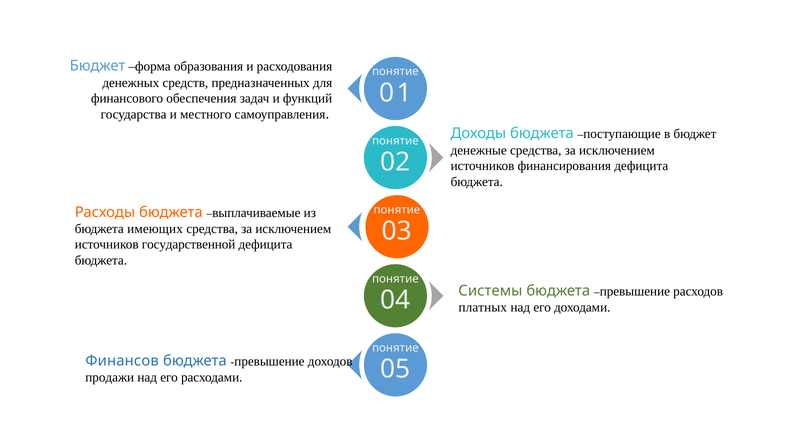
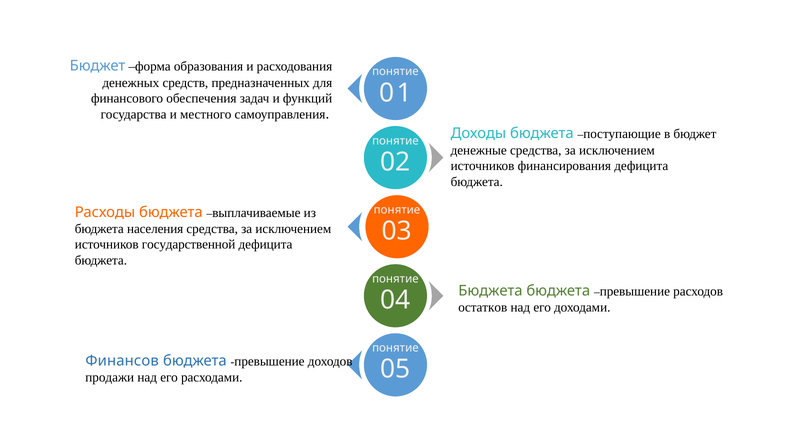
имеющих: имеющих -> населения (155, 229)
Системы: Системы -> Бюджета (490, 291)
платных: платных -> остатков (483, 307)
